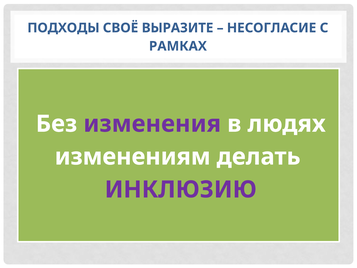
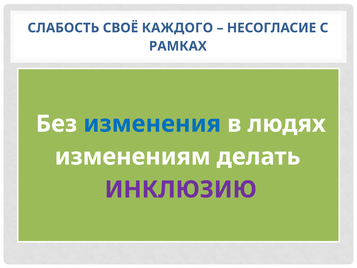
ПОДХОДЫ: ПОДХОДЫ -> СЛАБОСТЬ (63, 28)
ВЫРАЗИТЕ: ВЫРАЗИТЕ -> КАЖДОГО (177, 28)
изменения colour: purple -> blue (152, 124)
